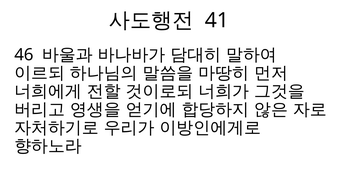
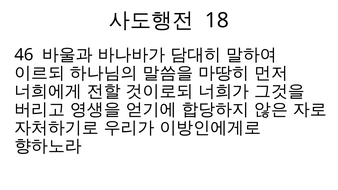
41: 41 -> 18 (217, 20)
